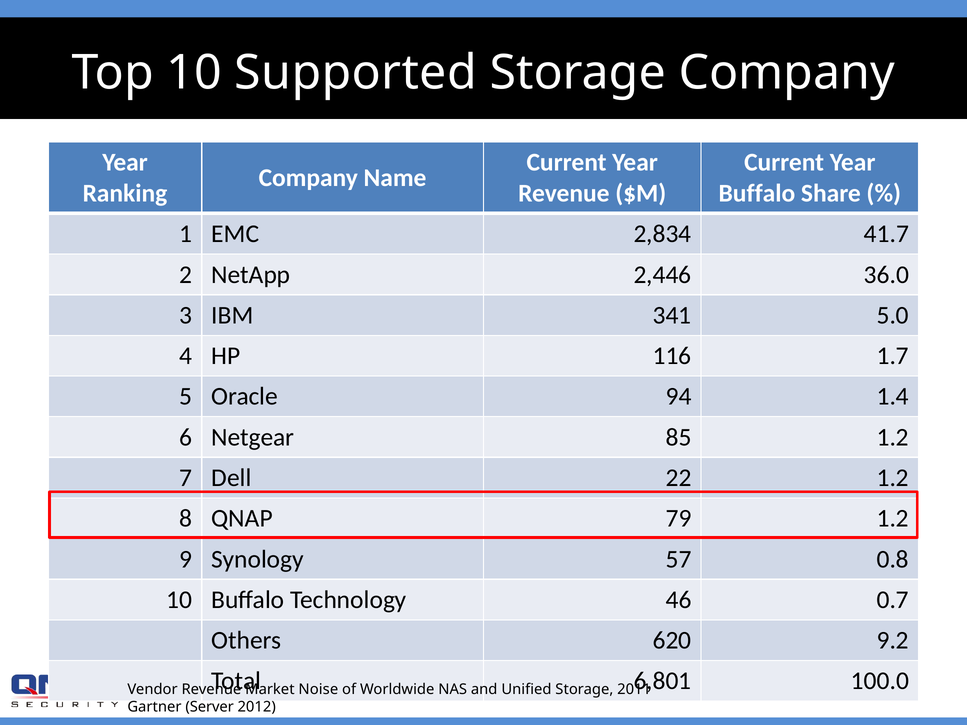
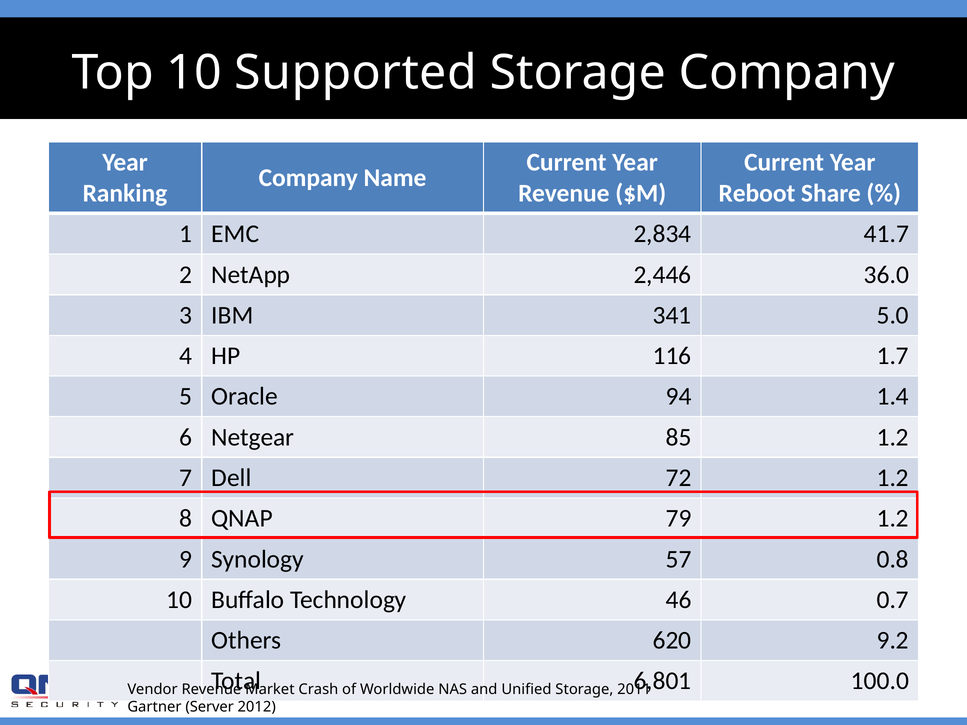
Buffalo: Buffalo -> Reboot (757, 193)
22: 22 -> 72 (679, 478)
Noise: Noise -> Crash (318, 690)
